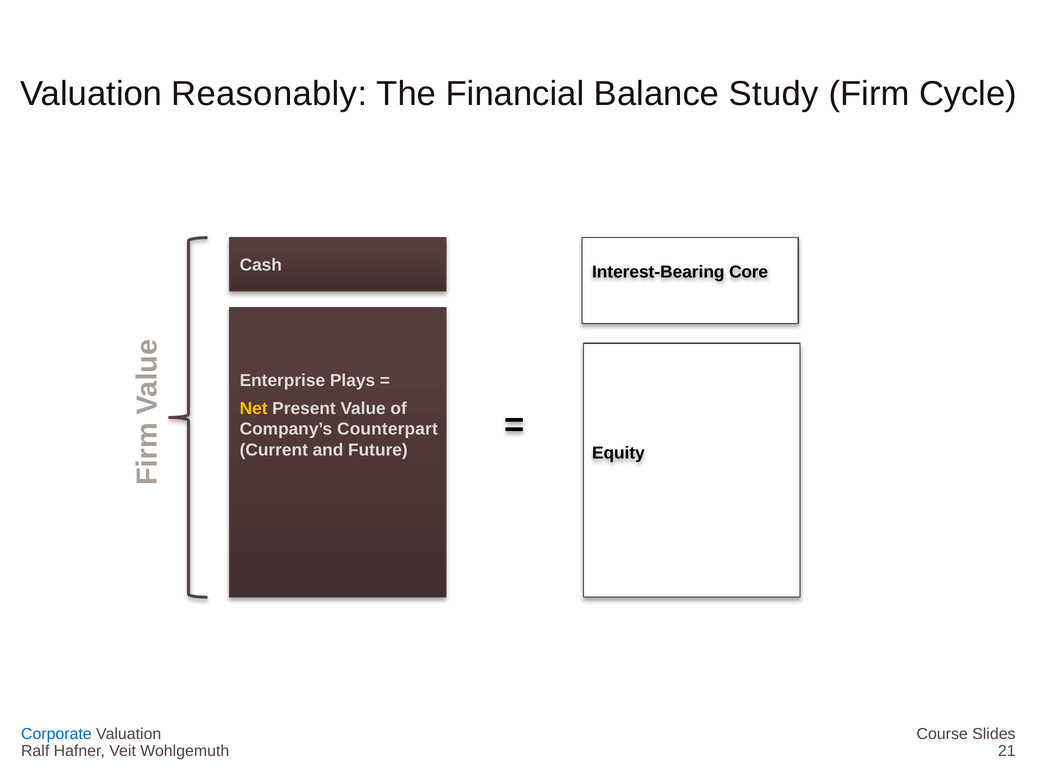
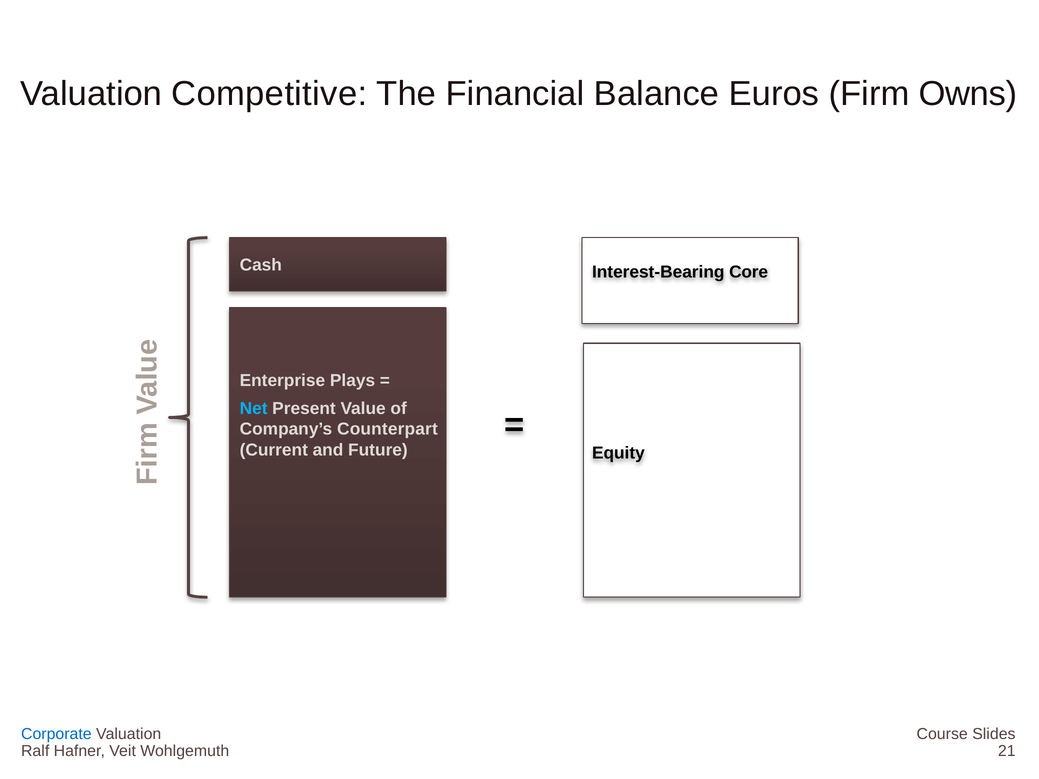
Reasonably: Reasonably -> Competitive (269, 94)
Study: Study -> Euros (774, 94)
Cycle: Cycle -> Owns (968, 94)
Net colour: yellow -> light blue (254, 409)
